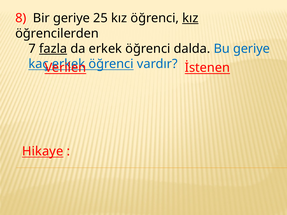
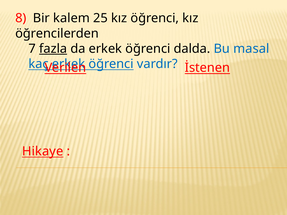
Bir geriye: geriye -> kalem (71, 18)
kız underline: present -> none (190, 18)
Bu geriye: geriye -> masal (251, 49)
